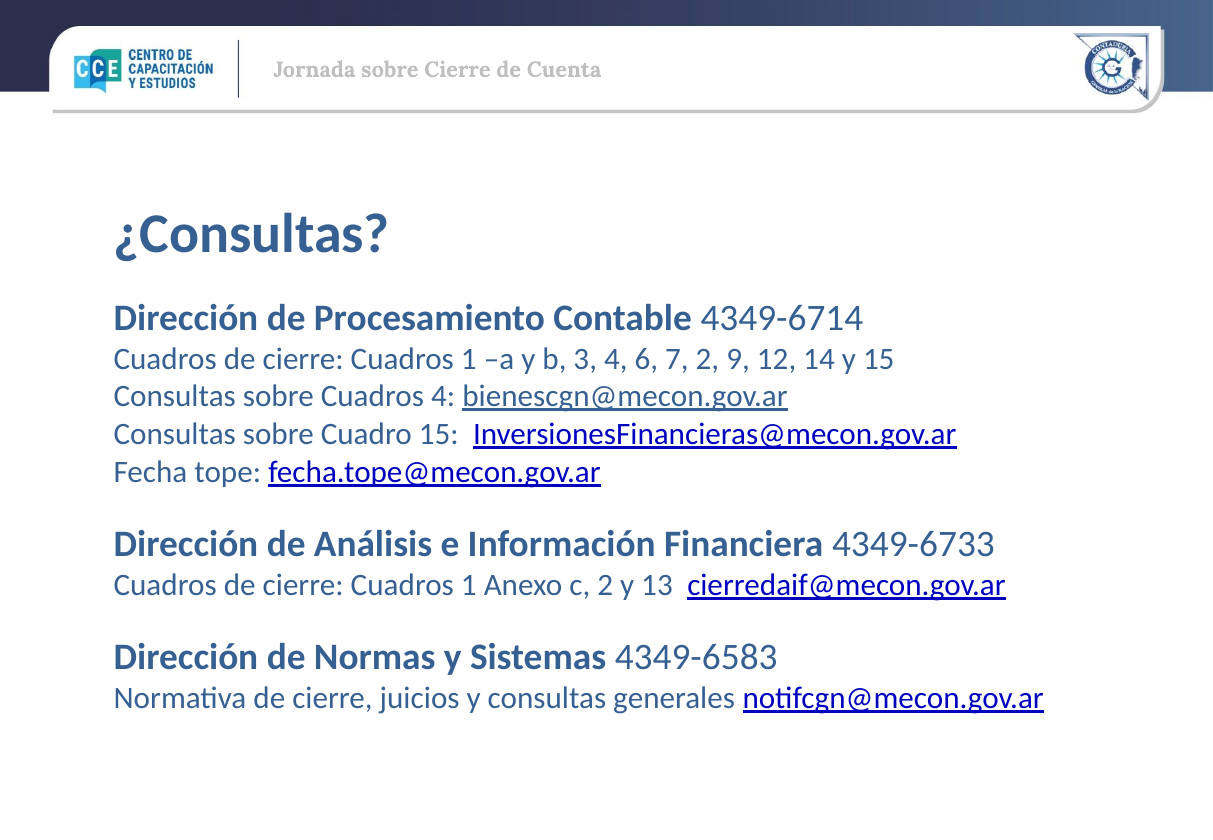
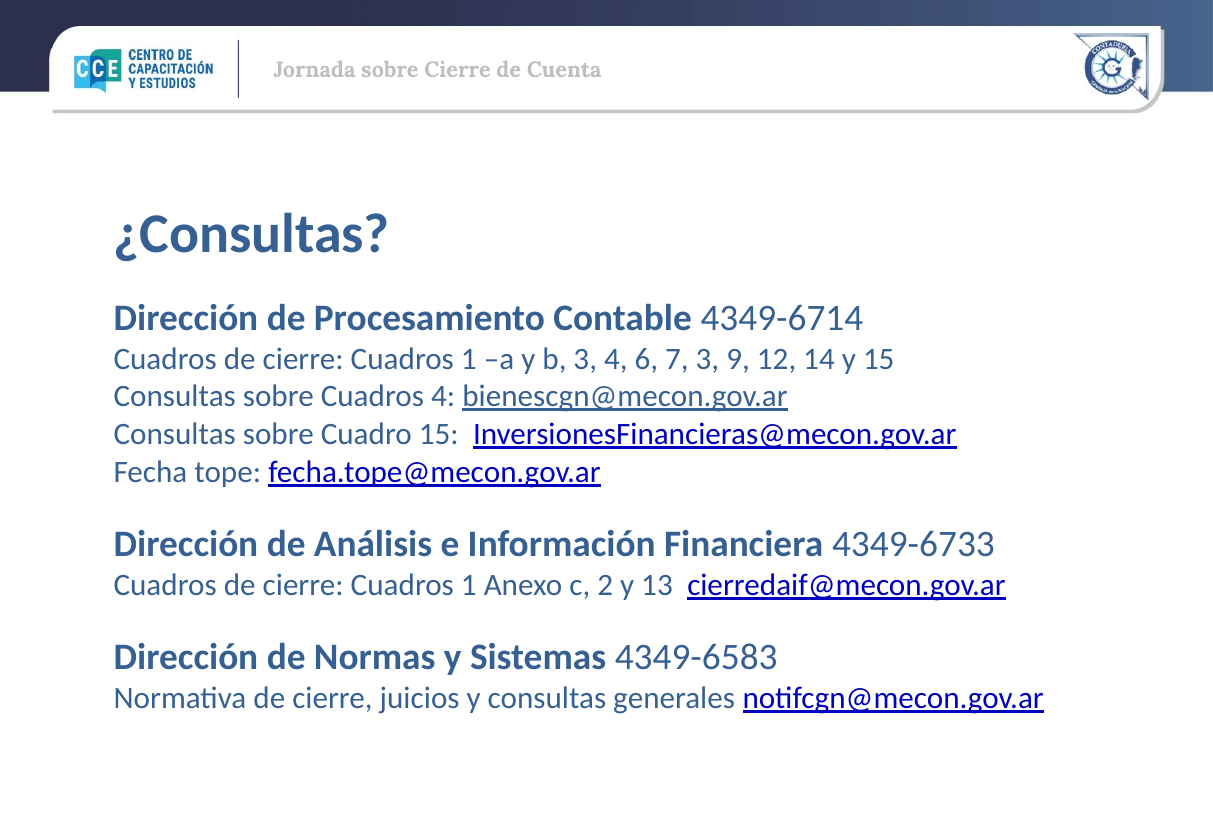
7 2: 2 -> 3 (707, 359)
